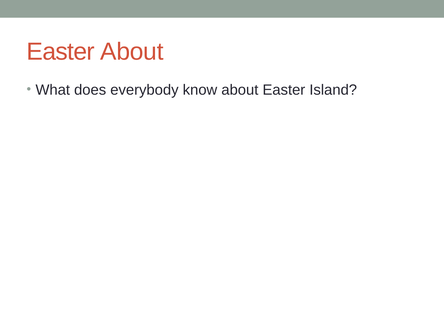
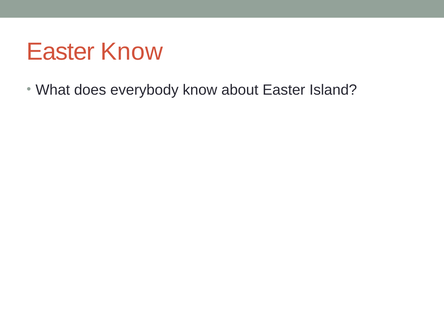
Easter About: About -> Know (132, 52)
